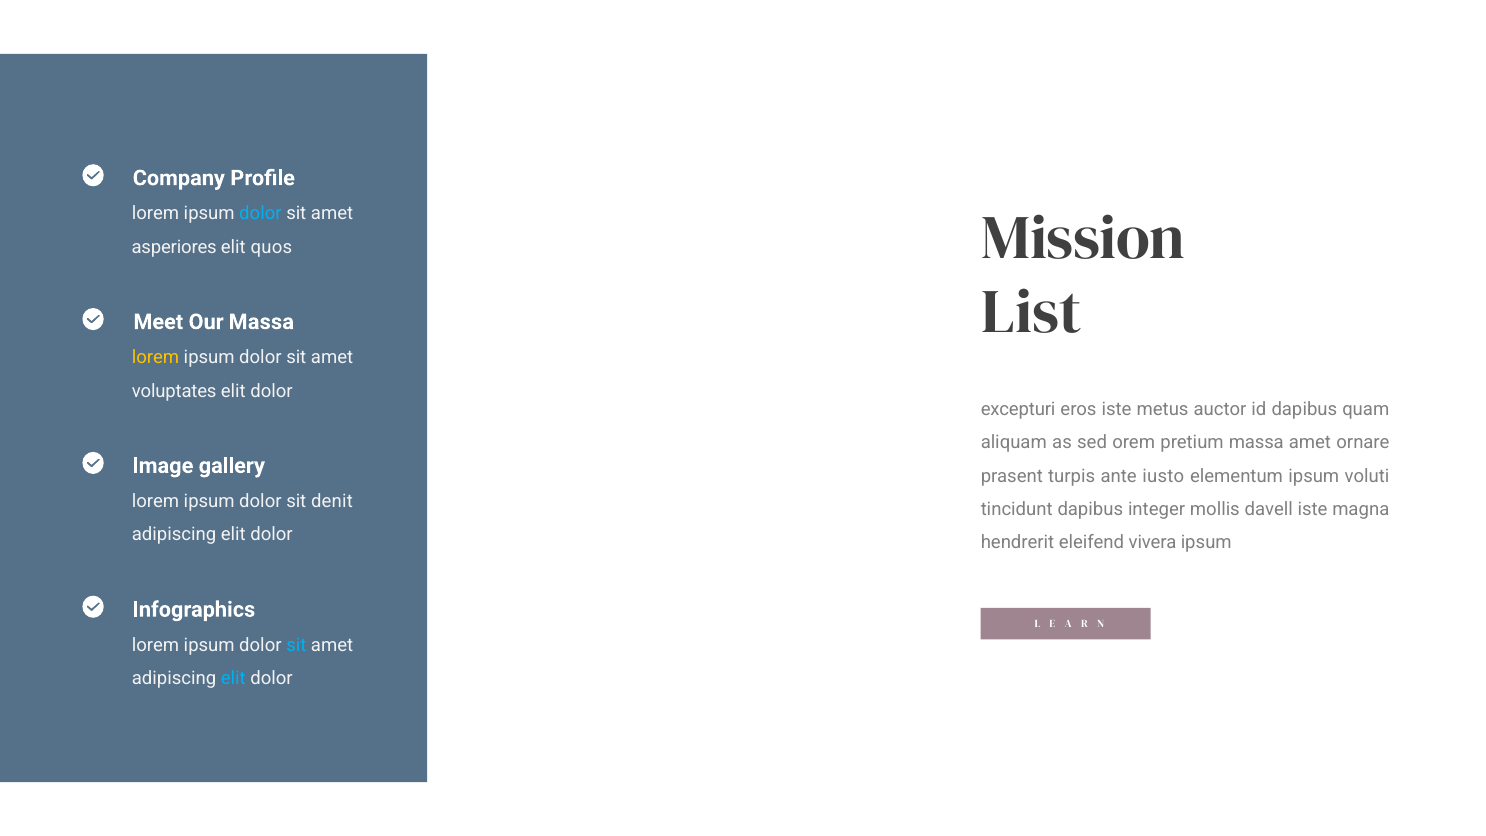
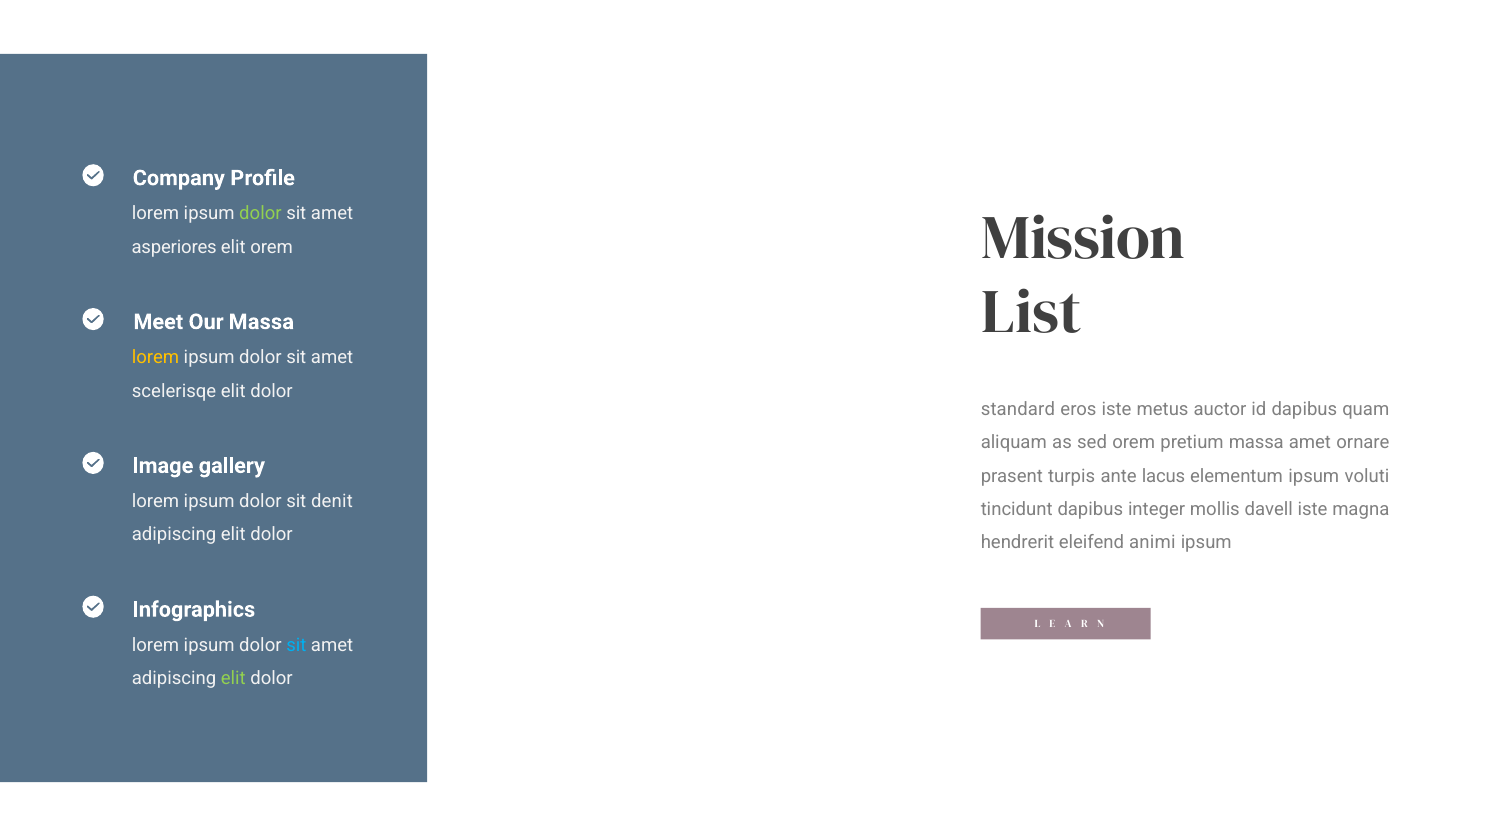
dolor colour: light blue -> light green (260, 214)
elit quos: quos -> orem (272, 247)
voluptates: voluptates -> scelerisqe (174, 391)
excepturi: excepturi -> standard (1018, 409)
iusto: iusto -> lacus (1163, 476)
vivera: vivera -> animi (1152, 543)
elit colour: light blue -> light green (233, 678)
